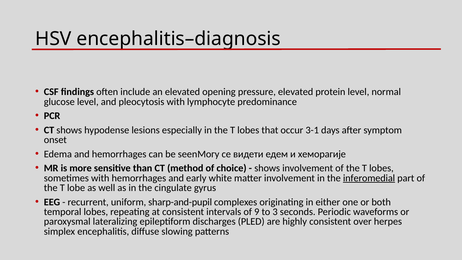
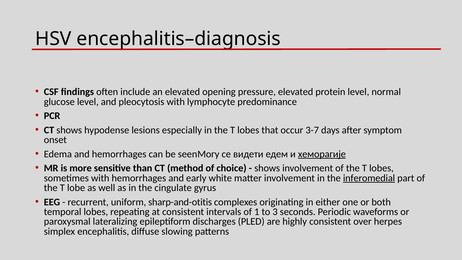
3-1: 3-1 -> 3-7 (312, 130)
хеморагије underline: none -> present (322, 154)
sharp-and-pupil: sharp-and-pupil -> sharp-and-otitis (180, 202)
9: 9 -> 1 (257, 212)
